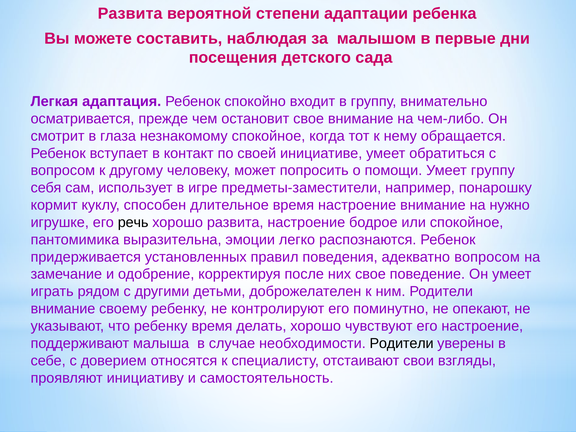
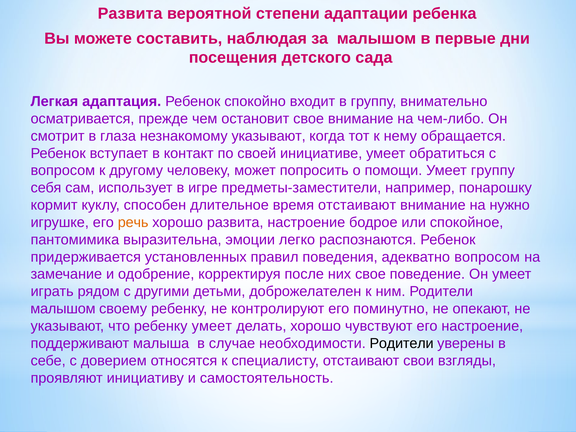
незнакомому спокойное: спокойное -> указывают (269, 136)
время настроение: настроение -> отстаивают (357, 205)
речь colour: black -> orange (133, 222)
внимание: внимание -> малышом (63, 309)
ребенку время: время -> умеет (212, 326)
